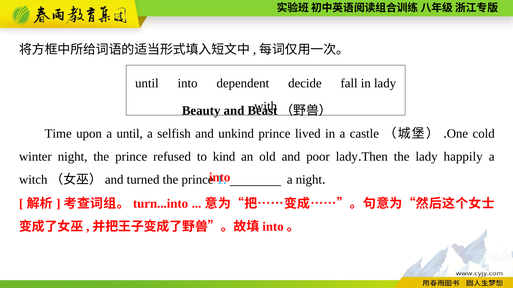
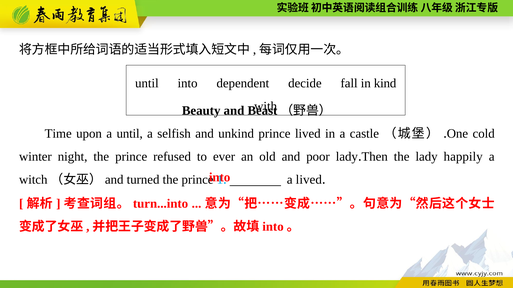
in lady: lady -> kind (385, 84)
kind: kind -> ever (224, 157)
a night: night -> lived (309, 180)
